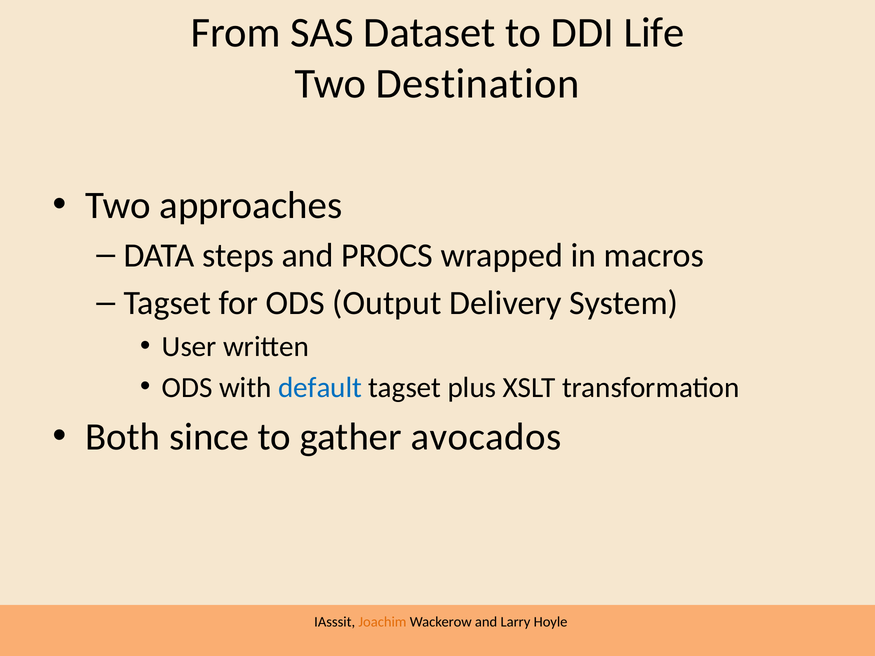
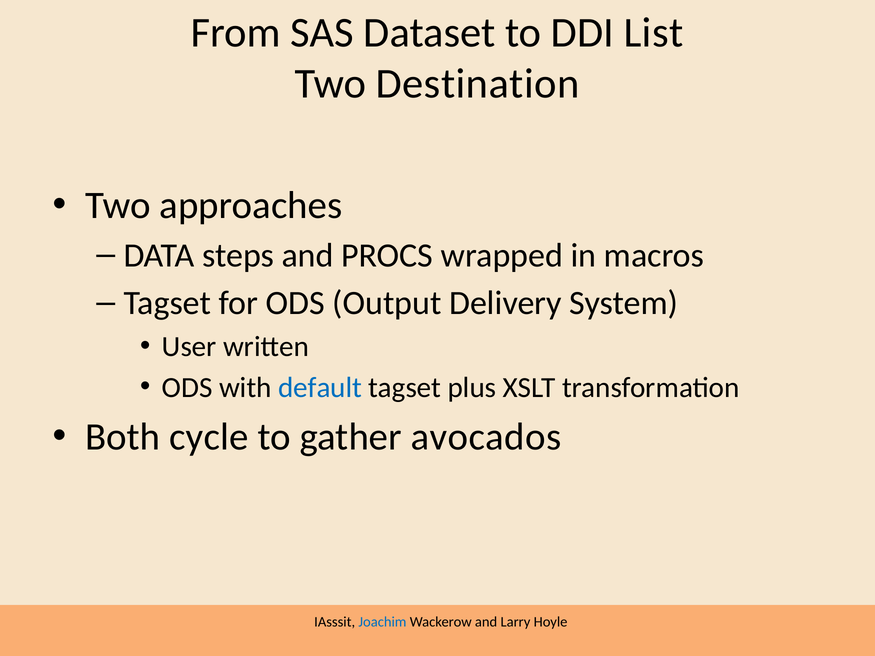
Life: Life -> List (654, 33)
since: since -> cycle (209, 437)
Joachim colour: orange -> blue (382, 622)
